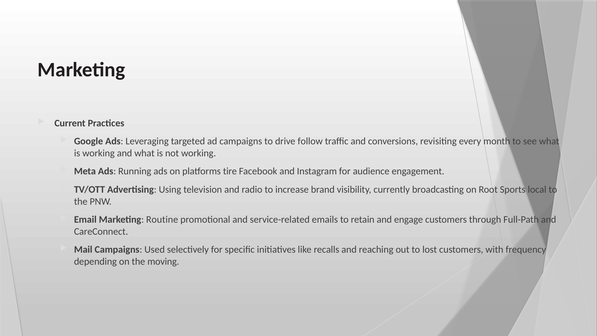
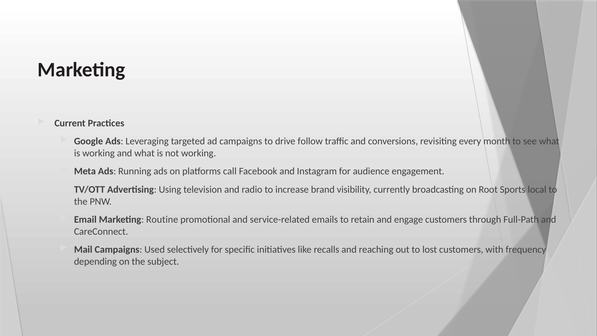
tire: tire -> call (230, 171)
moving: moving -> subject (163, 261)
